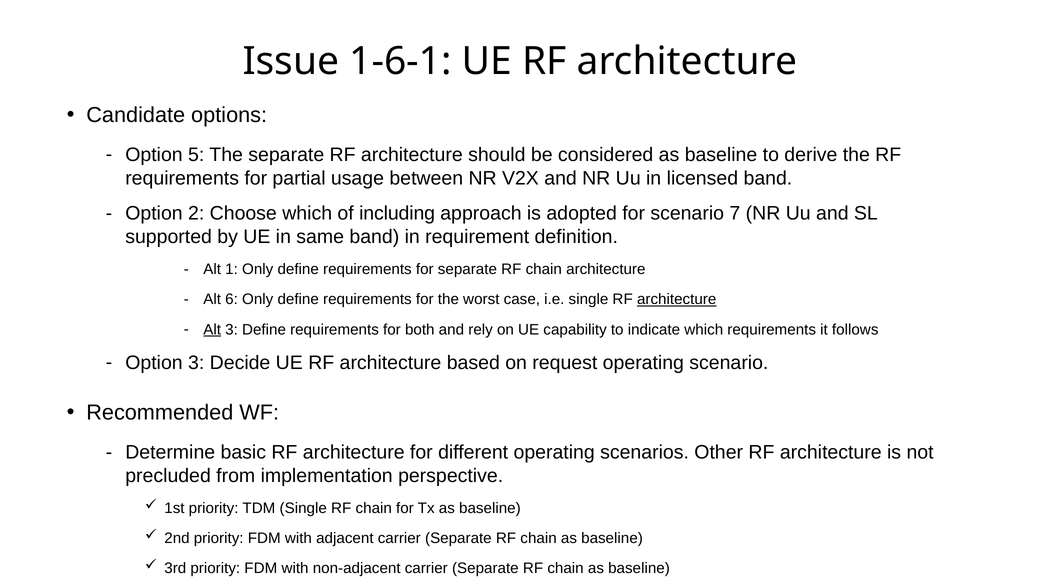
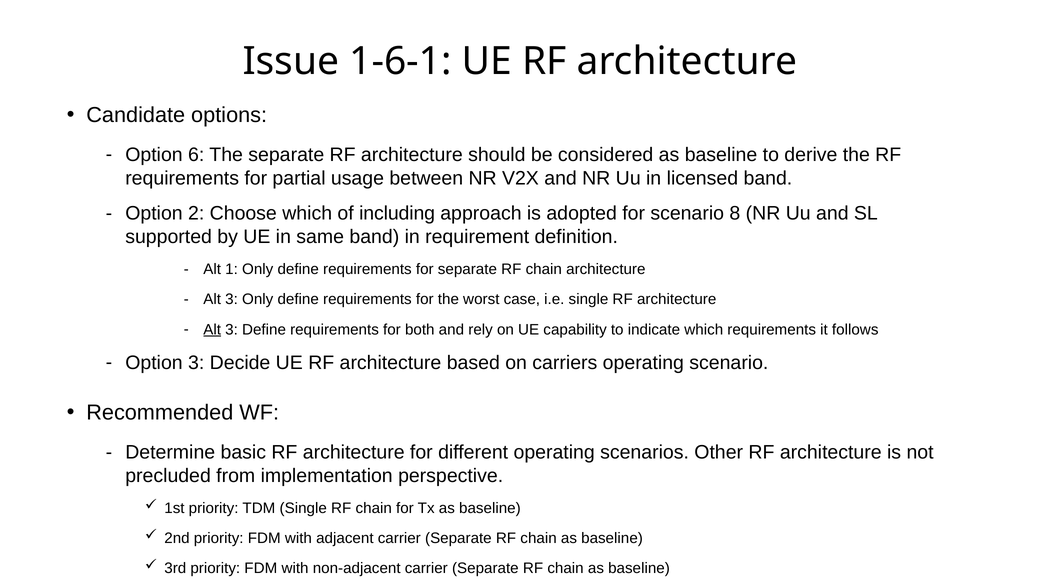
5: 5 -> 6 (196, 155)
7: 7 -> 8 (735, 214)
6: 6 -> 3 (232, 299)
architecture underline: present -> none (677, 299)
request: request -> carriers (565, 363)
